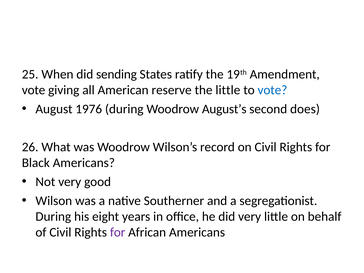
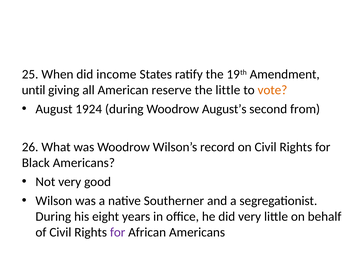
sending: sending -> income (116, 74)
vote: vote -> until (34, 90)
vote colour: blue -> orange (272, 90)
1976: 1976 -> 1924 (89, 109)
does: does -> from (305, 109)
